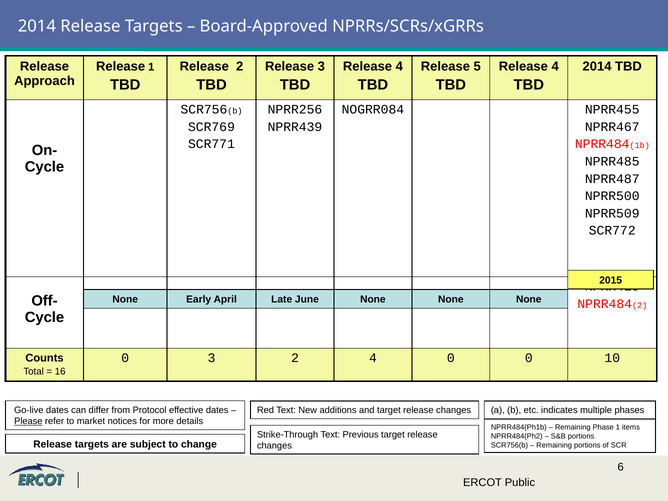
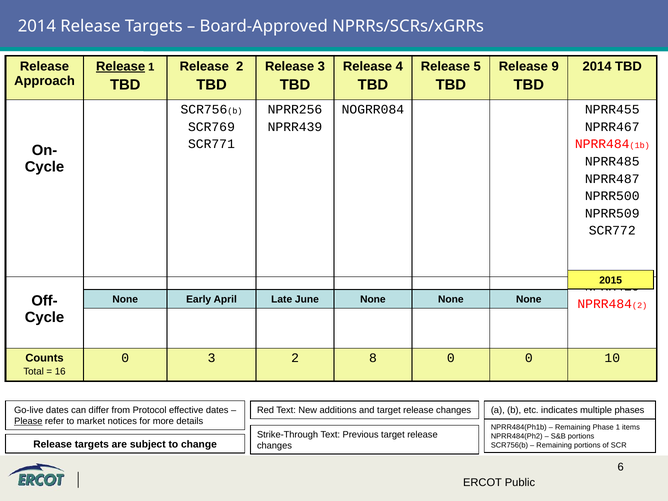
Release underline: none -> present (121, 67)
4: 4 -> 9 (555, 67)
2 4: 4 -> 8 (373, 358)
